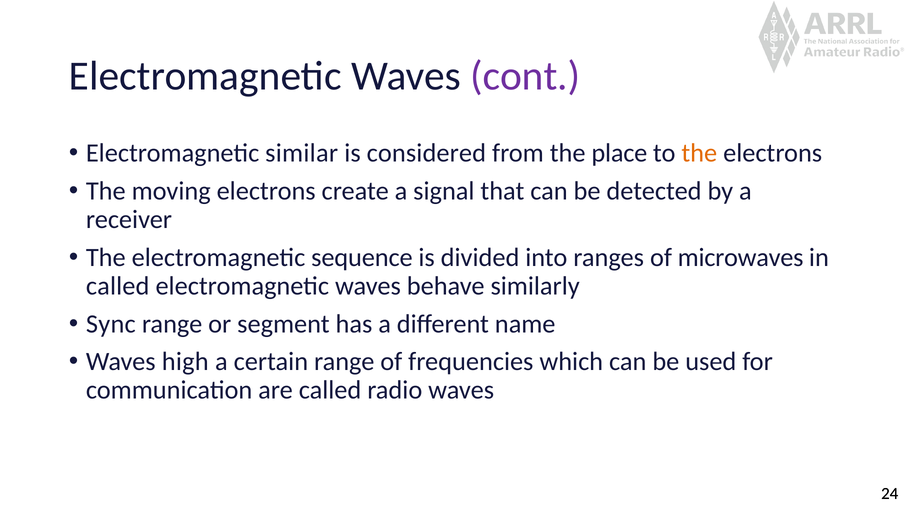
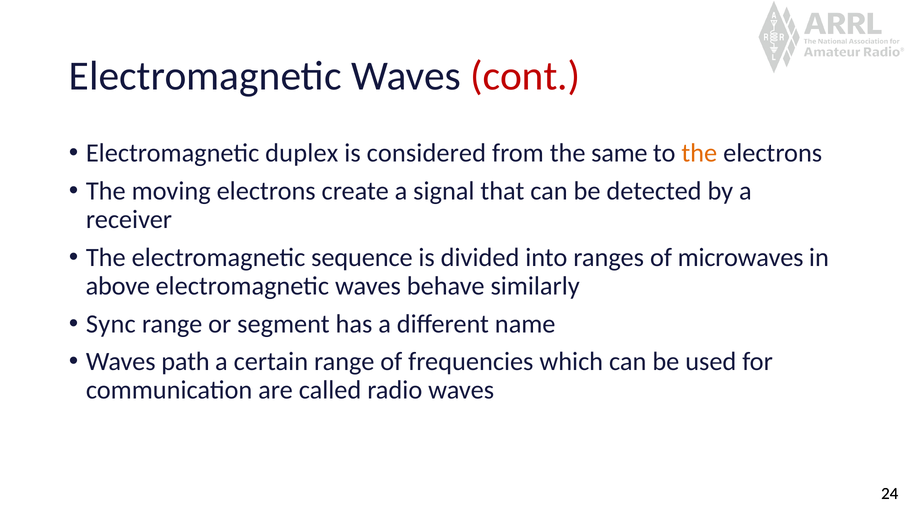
cont colour: purple -> red (525, 76)
similar: similar -> duplex (302, 153)
place: place -> same (619, 153)
called: called -> above (118, 286)
high: high -> path (186, 362)
